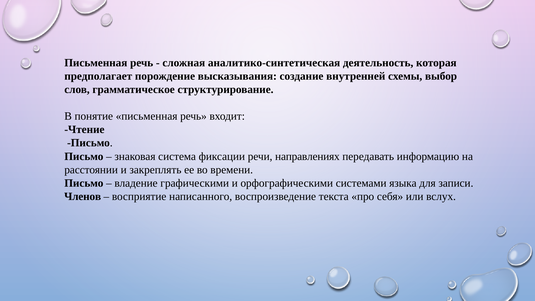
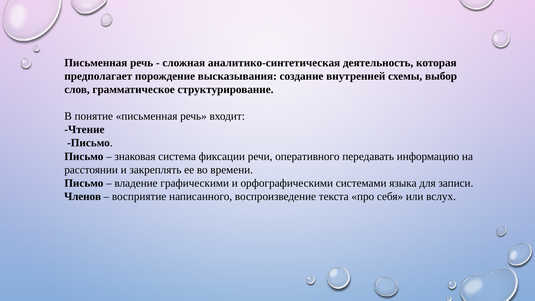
направлениях: направлениях -> оперативного (307, 156)
